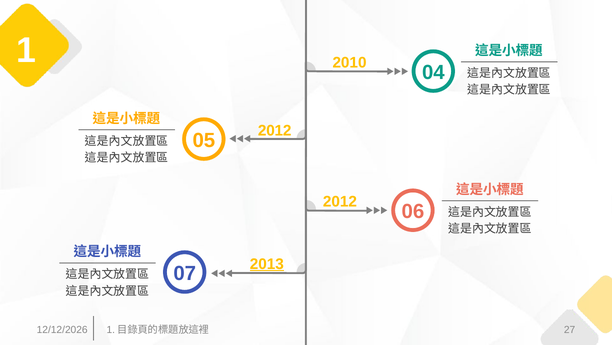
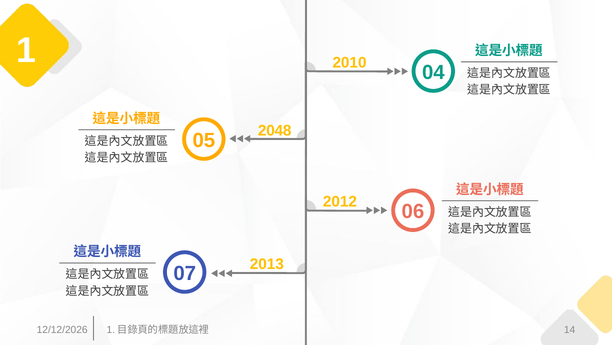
2012: 2012 -> 2048 (275, 131)
2013 underline: present -> none (267, 263)
27: 27 -> 14 (570, 329)
